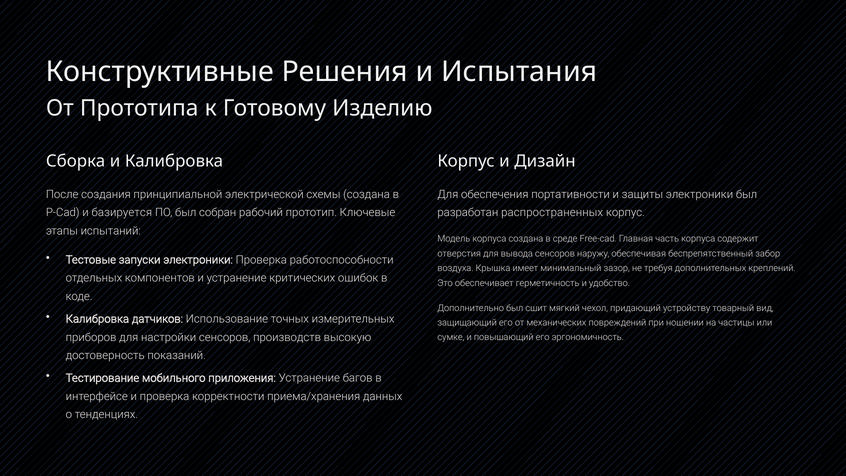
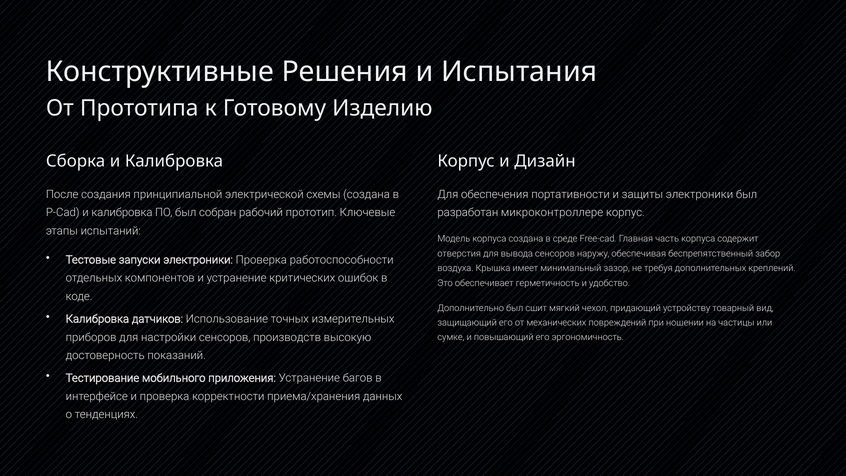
P-Cad и базируется: базируется -> калибровка (122, 213)
распространенных: распространенных -> микроконтроллере (552, 213)
